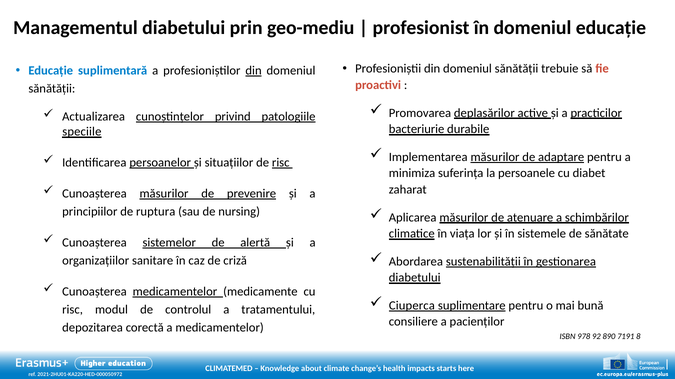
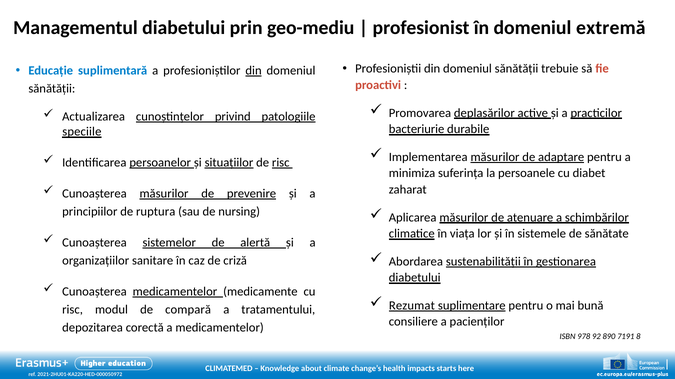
domeniul educație: educație -> extremă (611, 28)
situațiilor underline: none -> present (229, 163)
Ciuperca: Ciuperca -> Rezumat (412, 306)
controlul: controlul -> compară (188, 310)
